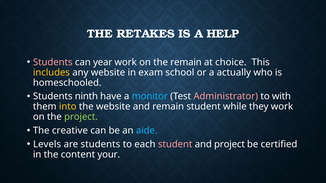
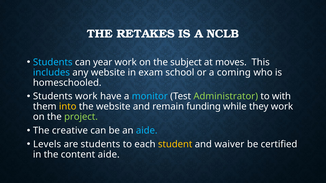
HELP: HELP -> NCLB (223, 34)
Students colour: pink -> light blue (53, 62)
the remain: remain -> subject (186, 62)
choice: choice -> moves (231, 62)
includes colour: yellow -> light blue (51, 73)
actually: actually -> coming (234, 73)
Students ninth: ninth -> work (86, 97)
Administrator colour: pink -> light green (226, 97)
remain student: student -> funding (204, 107)
student colour: pink -> yellow (175, 144)
and project: project -> waiver (229, 144)
content your: your -> aide (109, 155)
